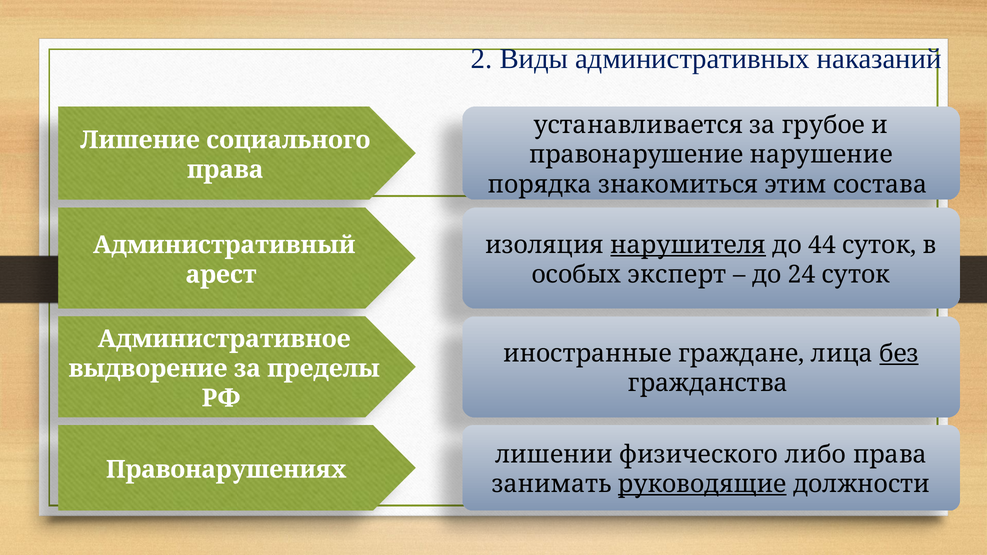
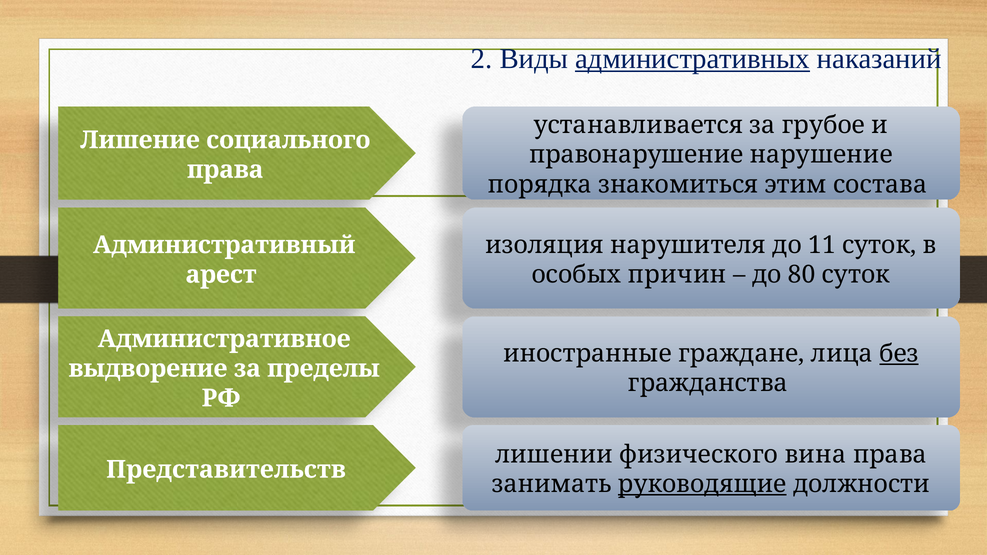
административных underline: none -> present (693, 59)
нарушителя underline: present -> none (688, 245)
44: 44 -> 11 (822, 245)
эксперт: эксперт -> причин (677, 275)
24: 24 -> 80 (802, 275)
либо: либо -> вина (815, 455)
Правонарушениях: Правонарушениях -> Представительств (226, 470)
